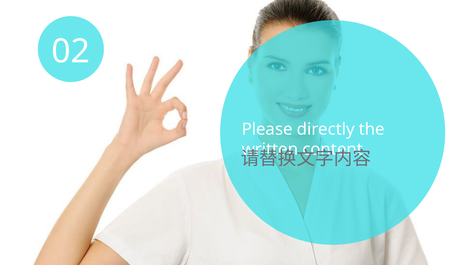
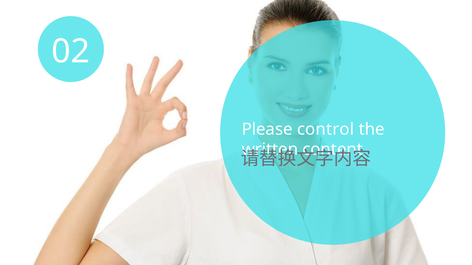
directly: directly -> control (326, 129)
